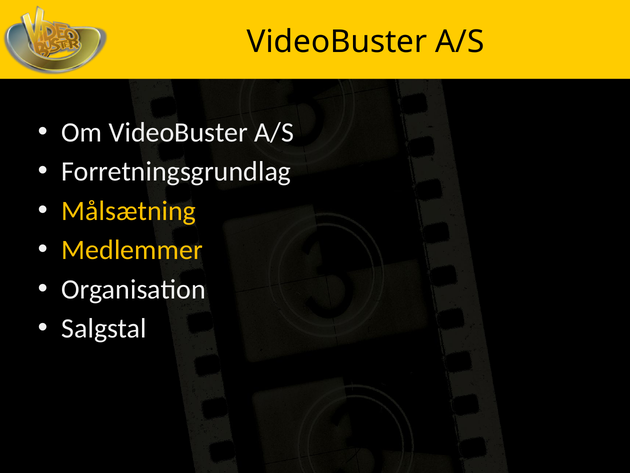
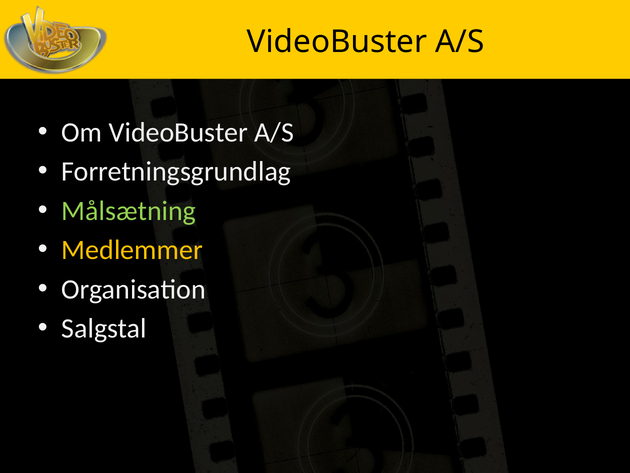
Målsætning colour: yellow -> light green (129, 211)
